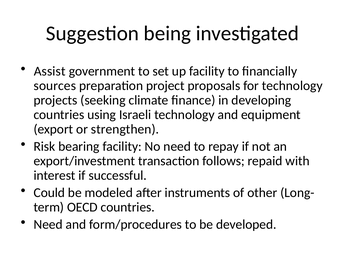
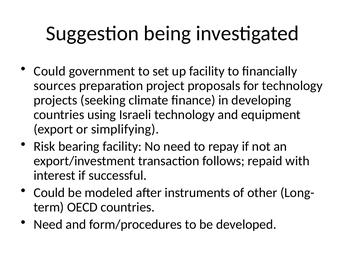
Assist: Assist -> Could (50, 71)
strengthen: strengthen -> simplifying (125, 129)
